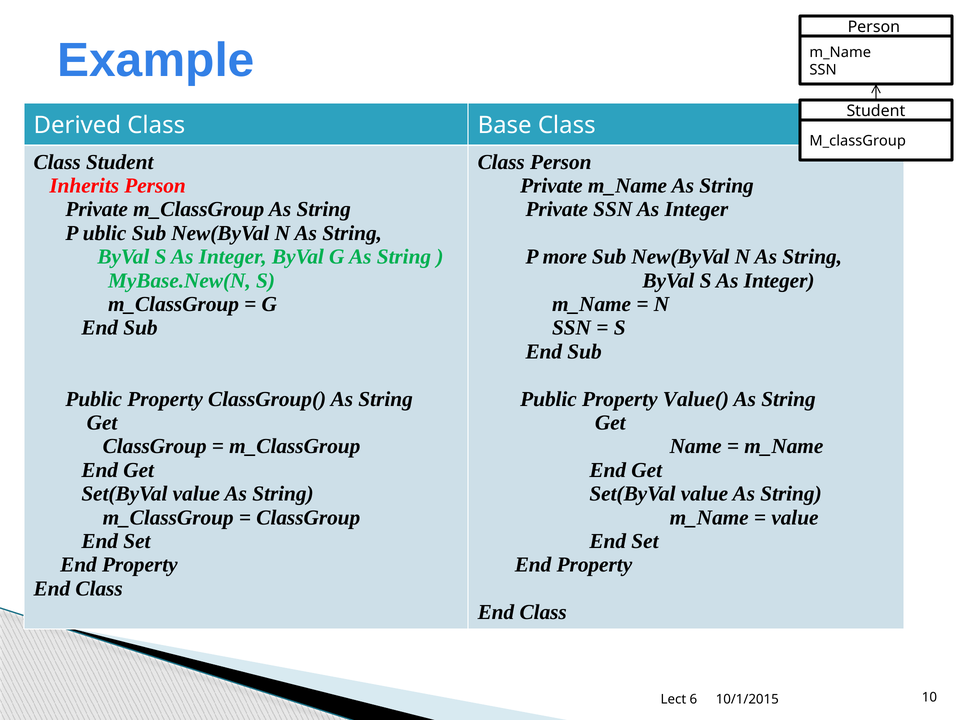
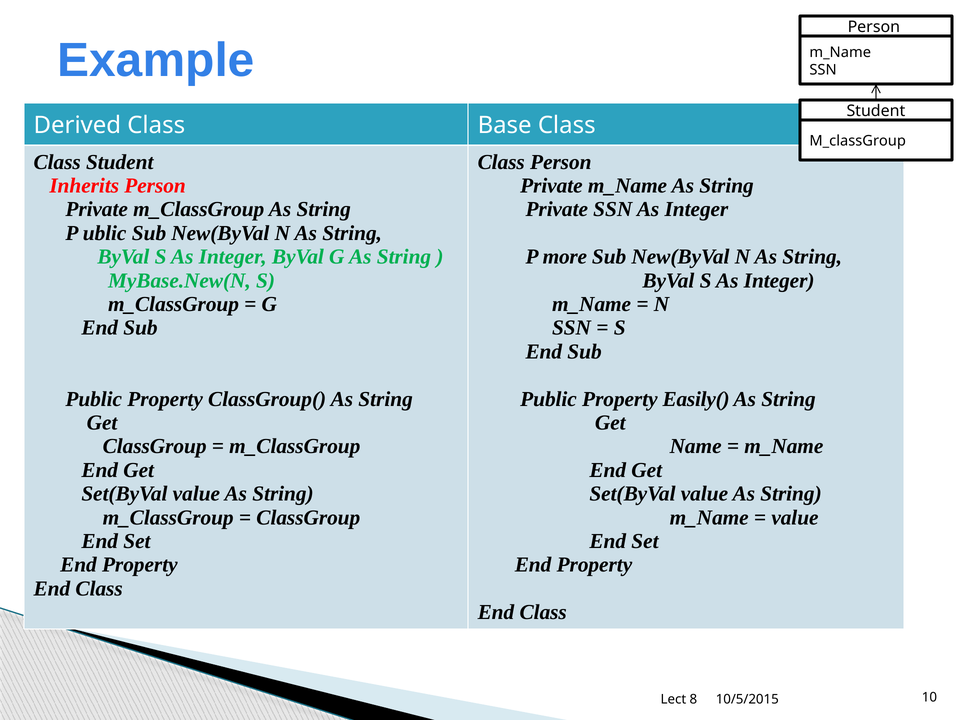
Value(: Value( -> Easily( (696, 399)
6: 6 -> 8 (693, 699)
10/1/2015: 10/1/2015 -> 10/5/2015 (747, 699)
